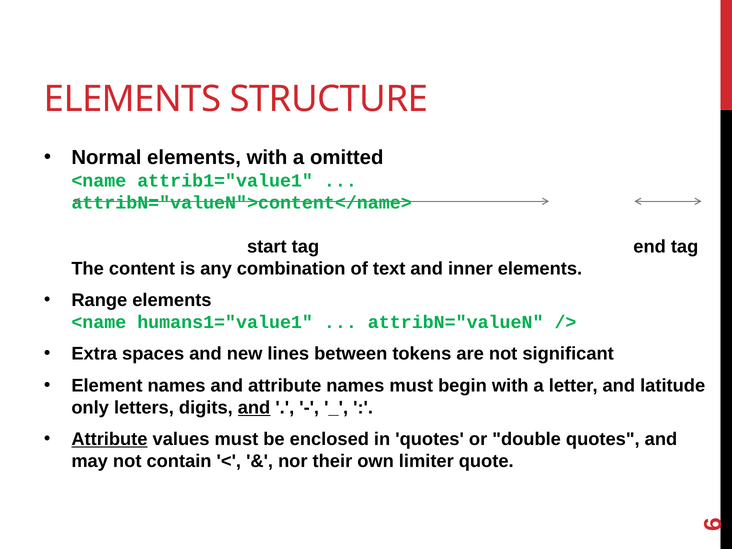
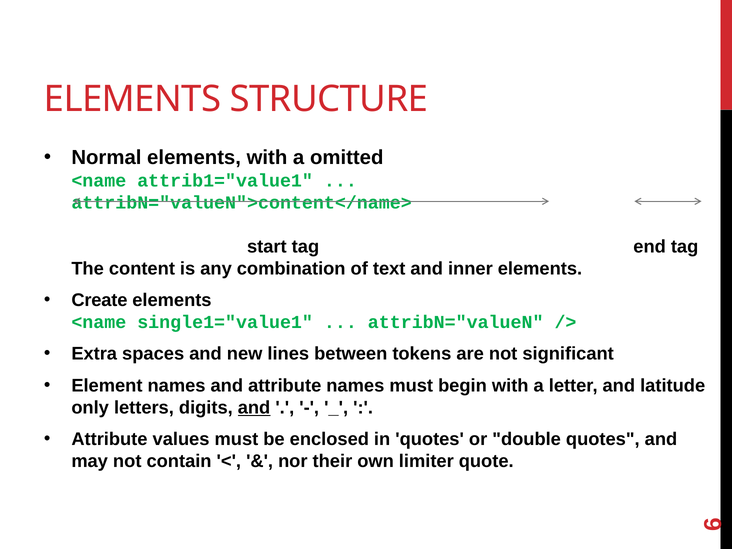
Range: Range -> Create (99, 300)
humans1="value1: humans1="value1 -> single1="value1 (225, 322)
Attribute underline: present -> none (109, 439)
